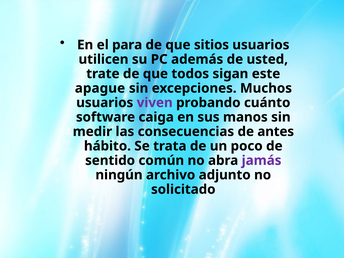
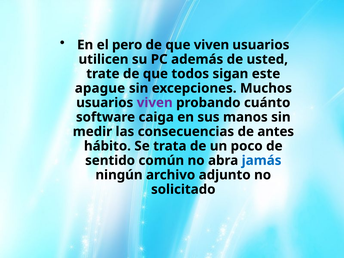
para: para -> pero (127, 45)
que sitios: sitios -> viven (211, 45)
jamás colour: purple -> blue (262, 160)
